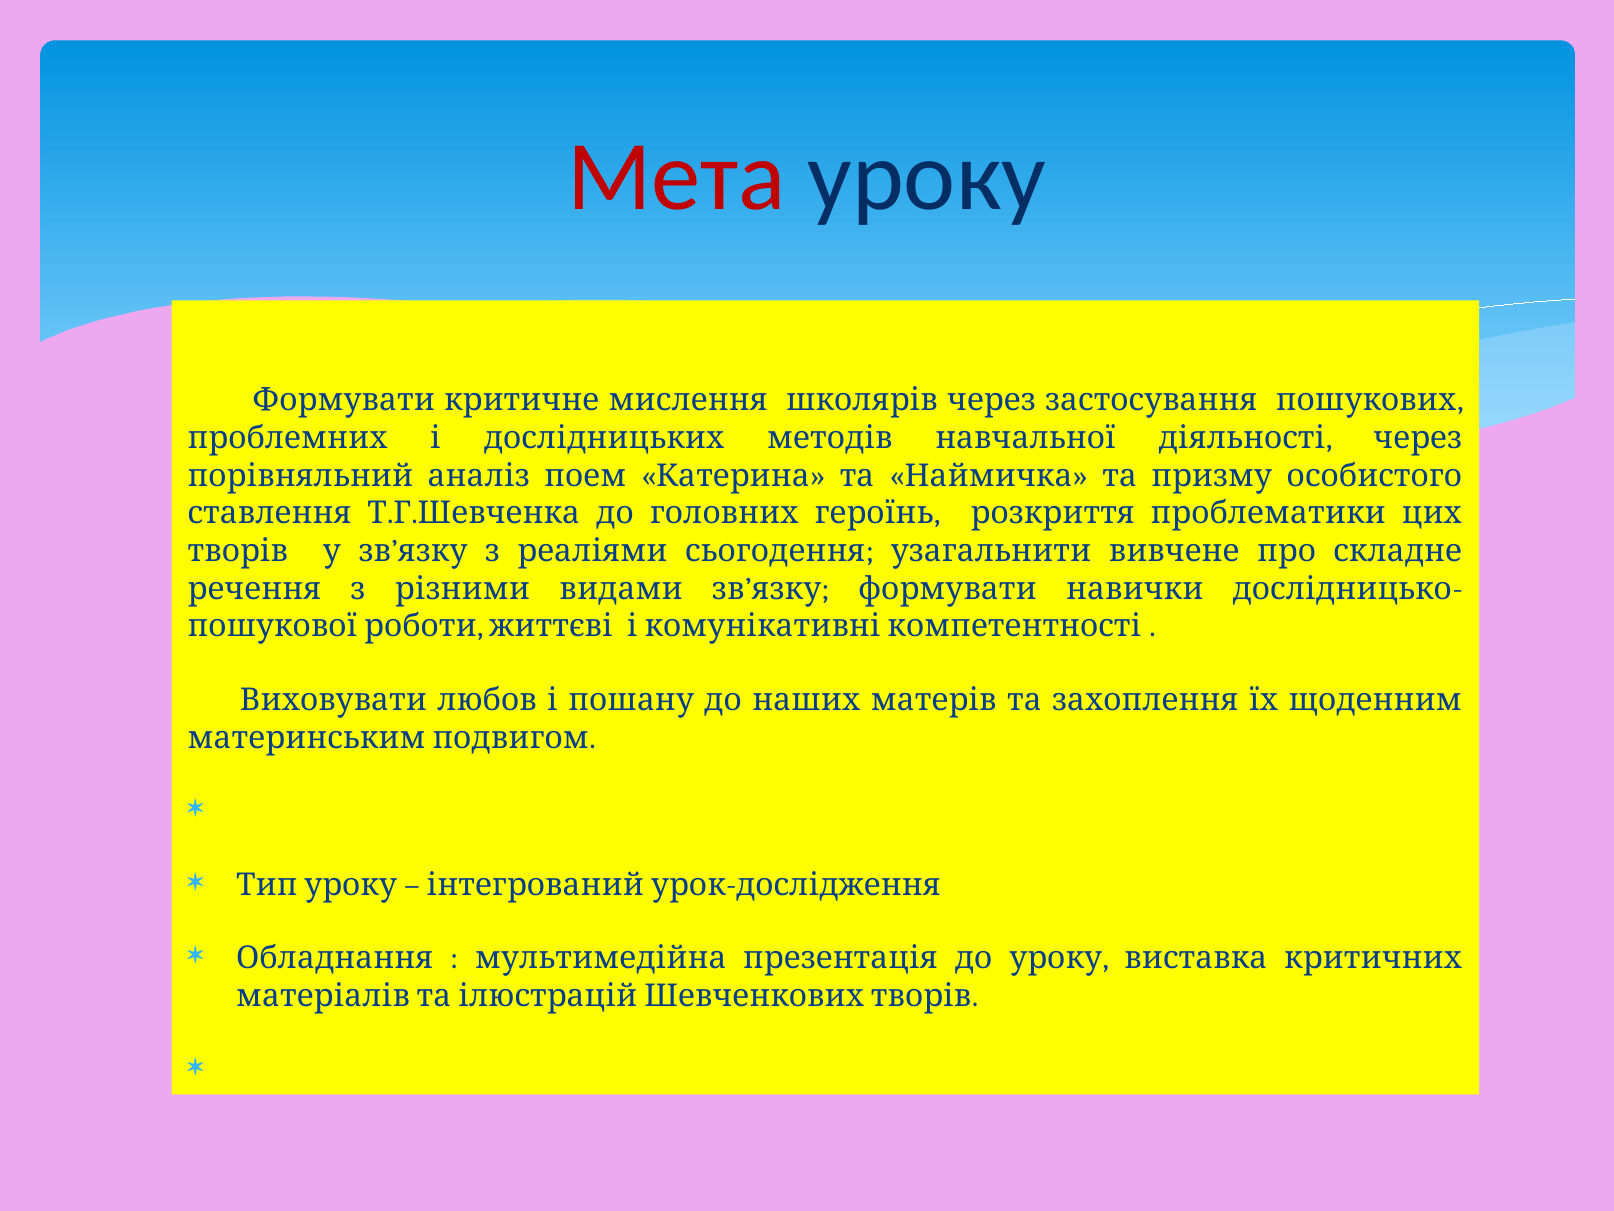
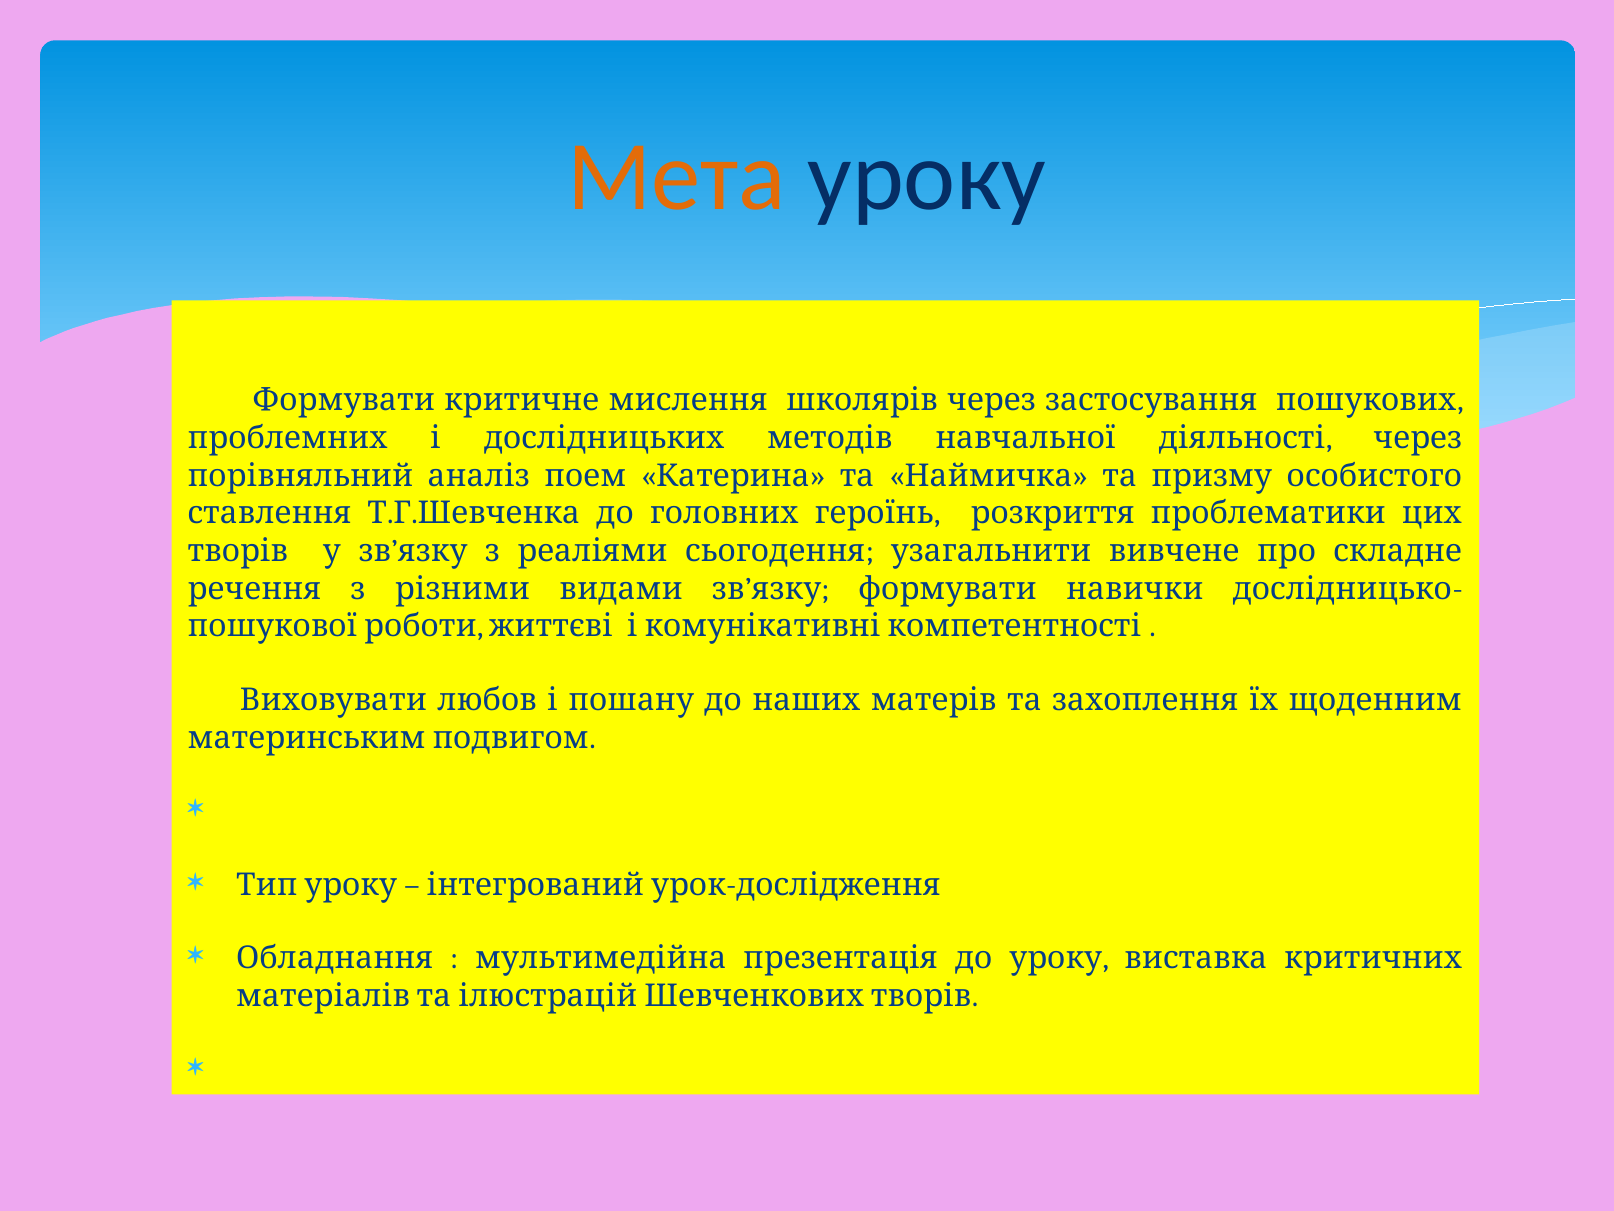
Мета colour: red -> orange (676, 177)
